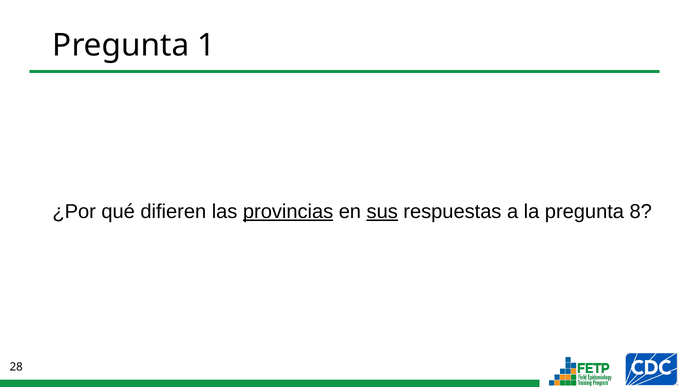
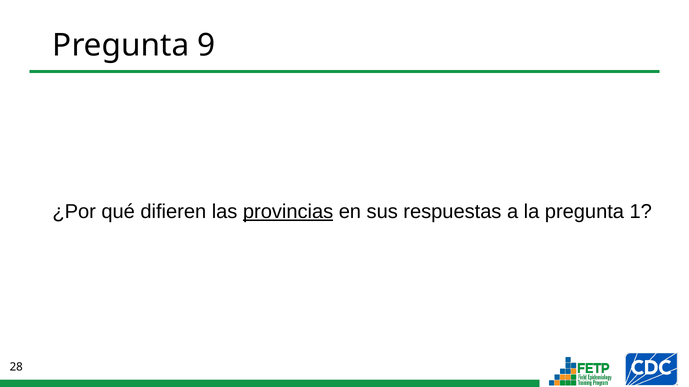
1: 1 -> 9 (206, 45)
sus underline: present -> none (382, 212)
8: 8 -> 1 (641, 212)
